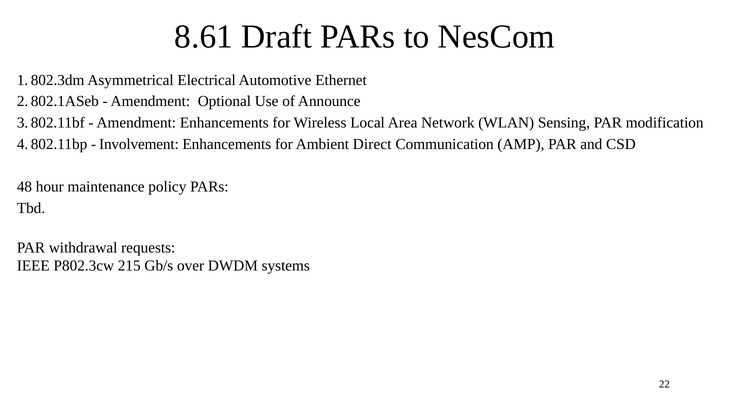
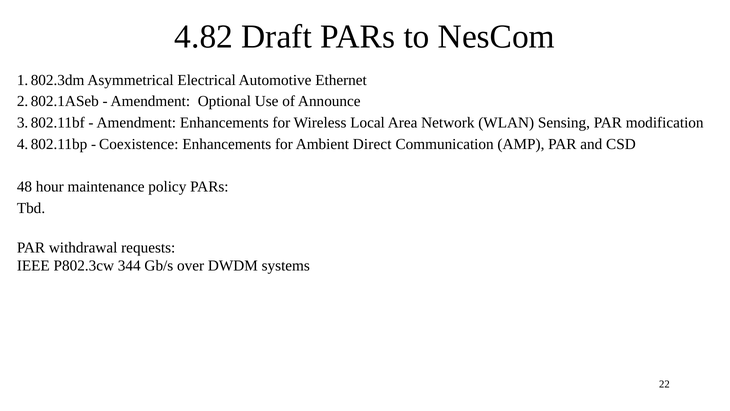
8.61: 8.61 -> 4.82 (204, 37)
Involvement: Involvement -> Coexistence (139, 144)
215: 215 -> 344 (129, 266)
